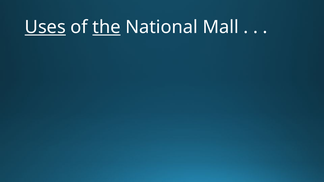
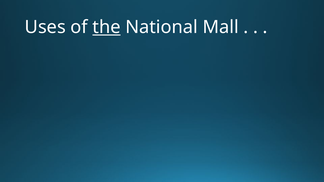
Uses underline: present -> none (45, 27)
